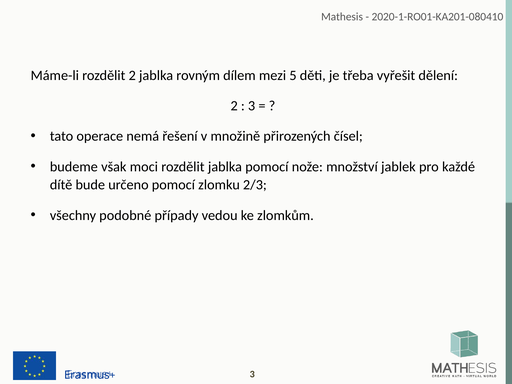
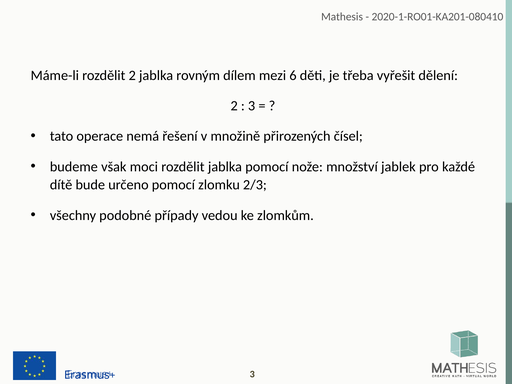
5: 5 -> 6 (293, 75)
